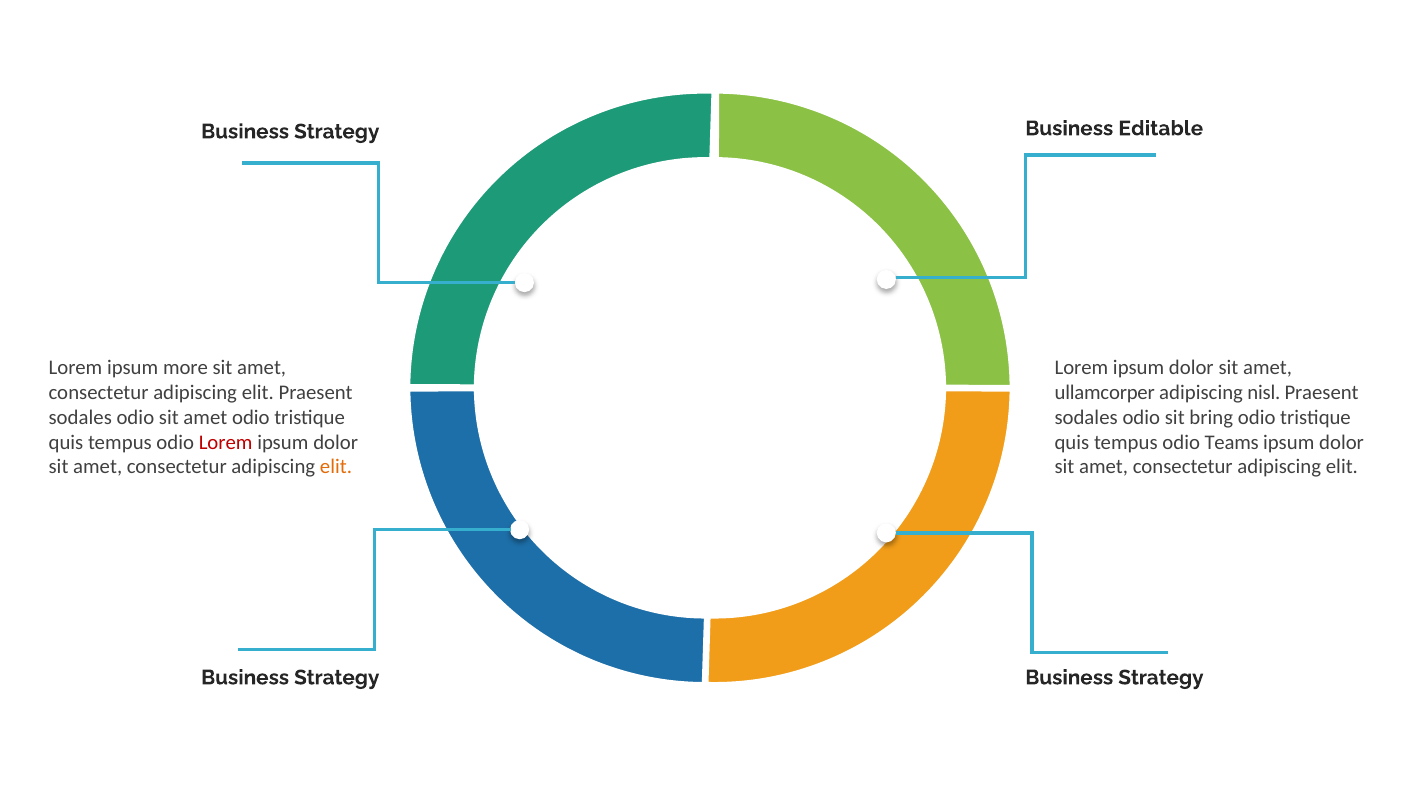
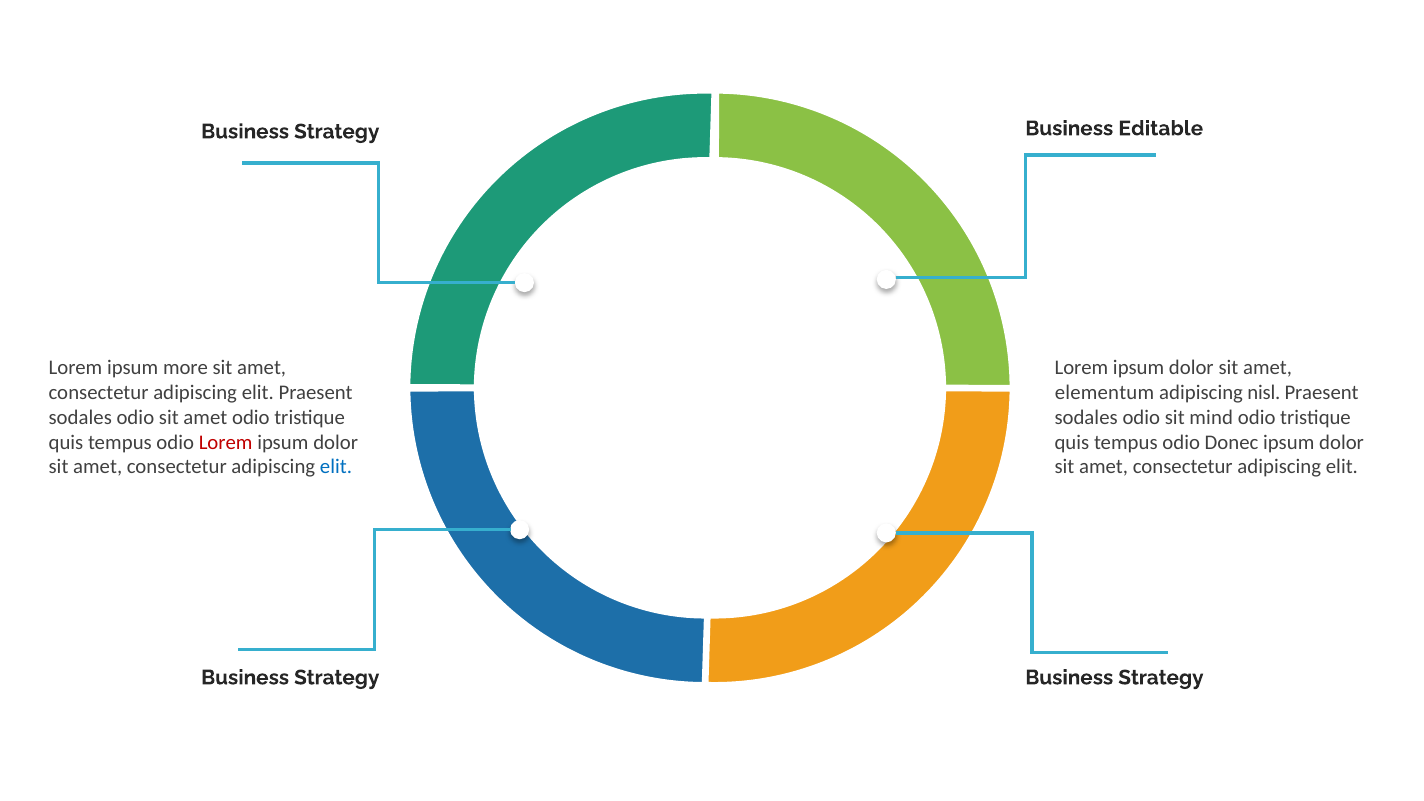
ullamcorper: ullamcorper -> elementum (1104, 392)
bring: bring -> mind (1211, 417)
Teams: Teams -> Donec (1232, 442)
elit colour: orange -> blue (336, 467)
